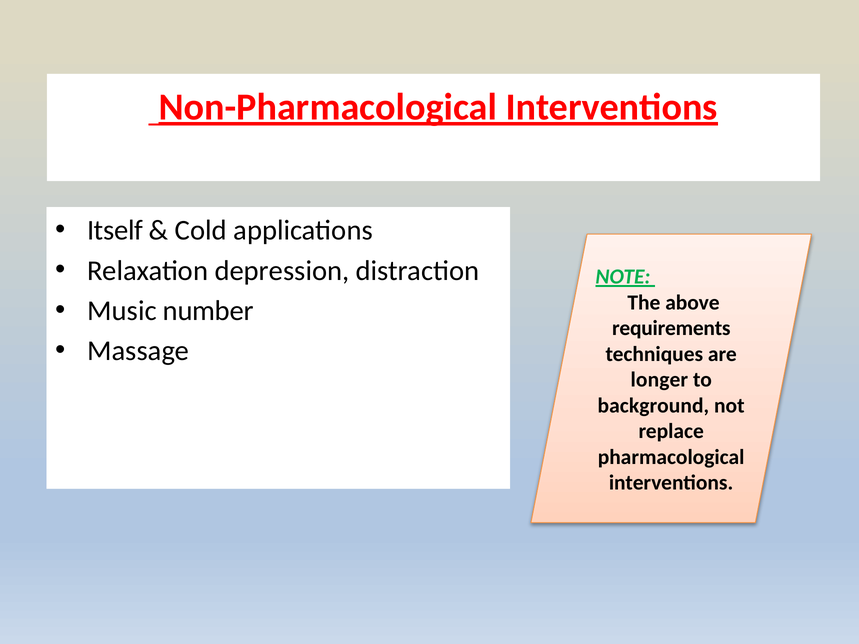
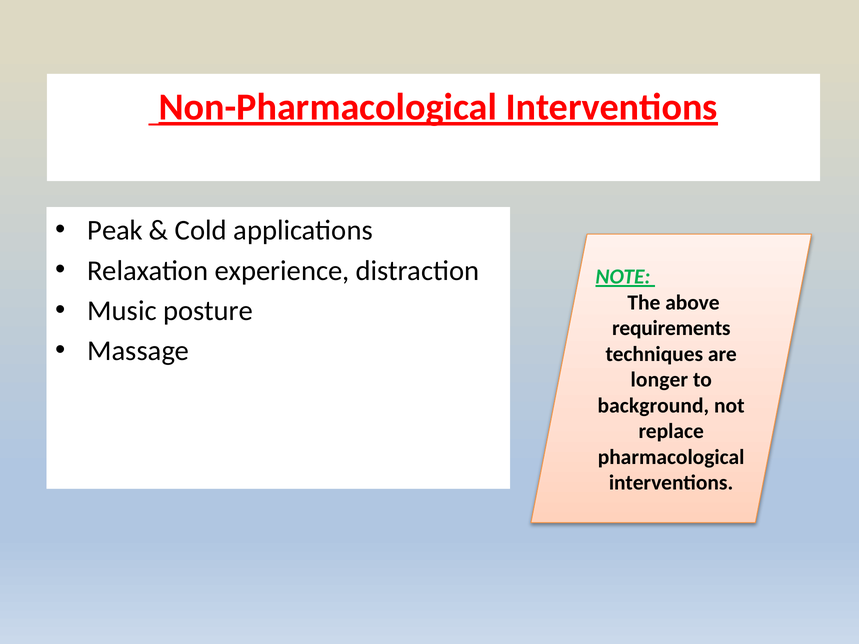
Itself: Itself -> Peak (115, 231)
depression: depression -> experience (282, 271)
number: number -> posture (208, 311)
